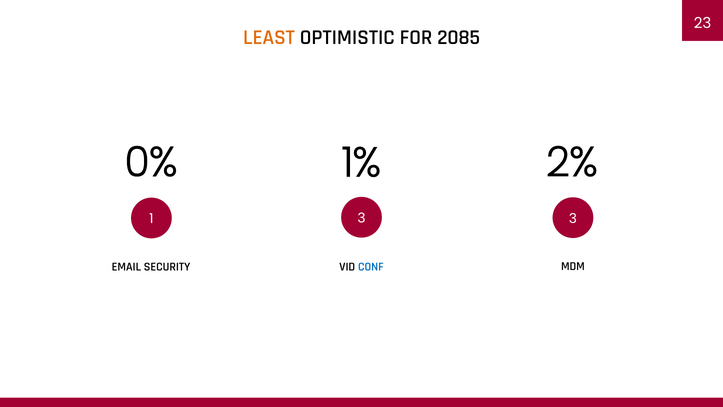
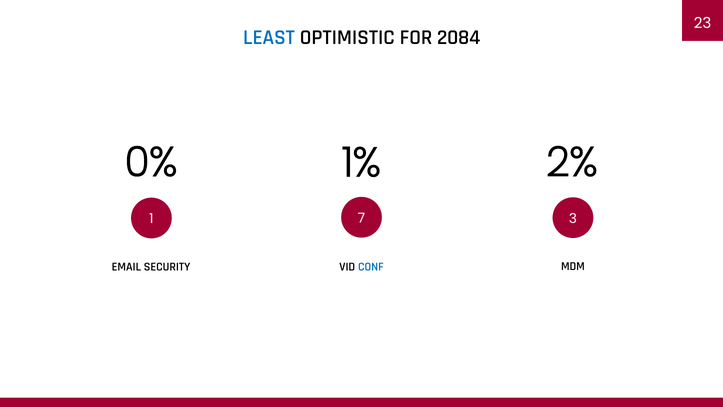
LEAST colour: orange -> blue (269, 37)
2085: 2085 -> 2084 (459, 37)
1 3: 3 -> 7 (361, 218)
